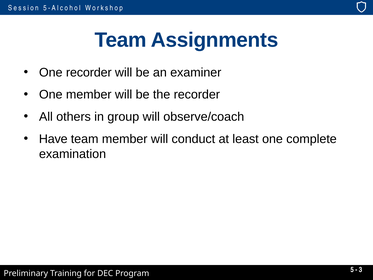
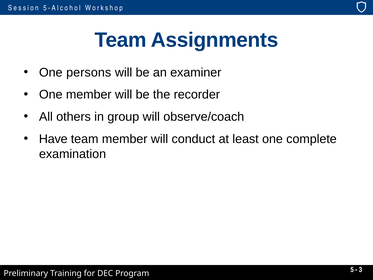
One recorder: recorder -> persons (89, 72)
